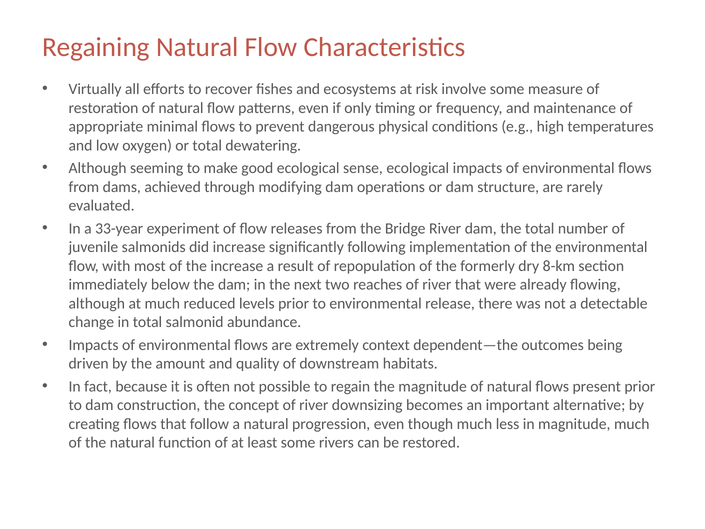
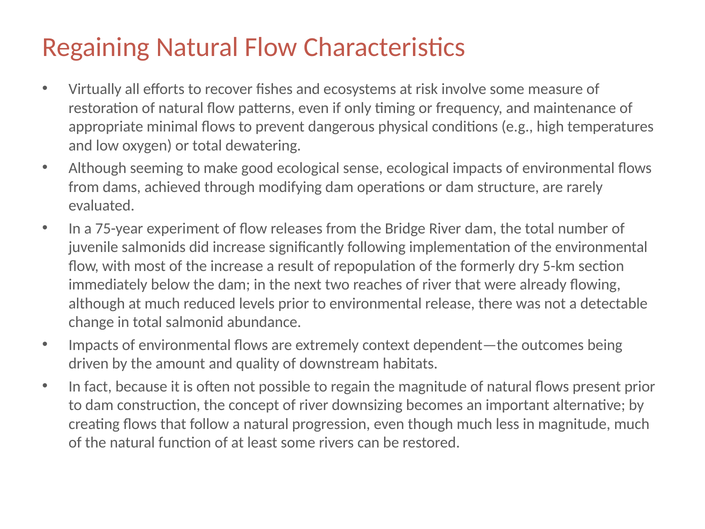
33-year: 33-year -> 75-year (119, 228)
8-km: 8-km -> 5-km (559, 266)
